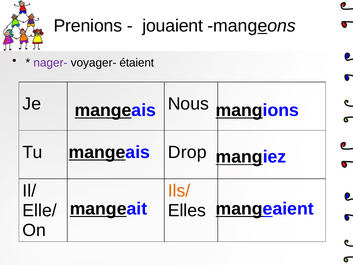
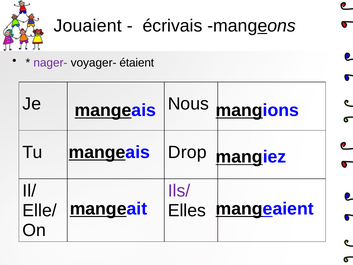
Prenions: Prenions -> Jouaient (88, 26)
jouaient: jouaient -> écrivais (173, 26)
Ils/ colour: orange -> purple (179, 191)
